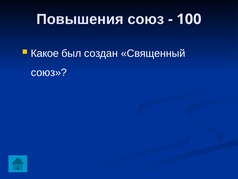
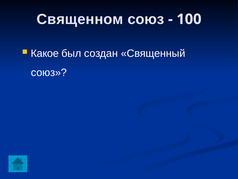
Повышения: Повышения -> Священном (80, 19)
